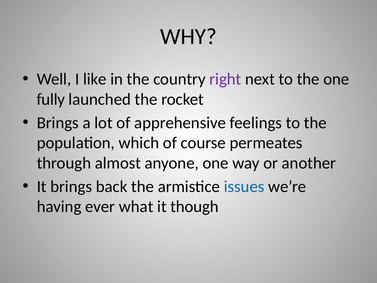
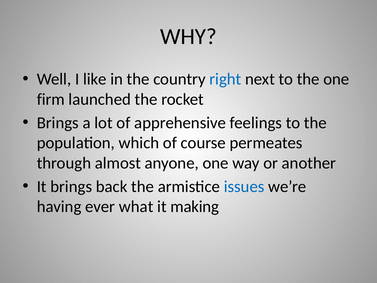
right colour: purple -> blue (225, 79)
fully: fully -> firm (51, 99)
though: though -> making (195, 206)
